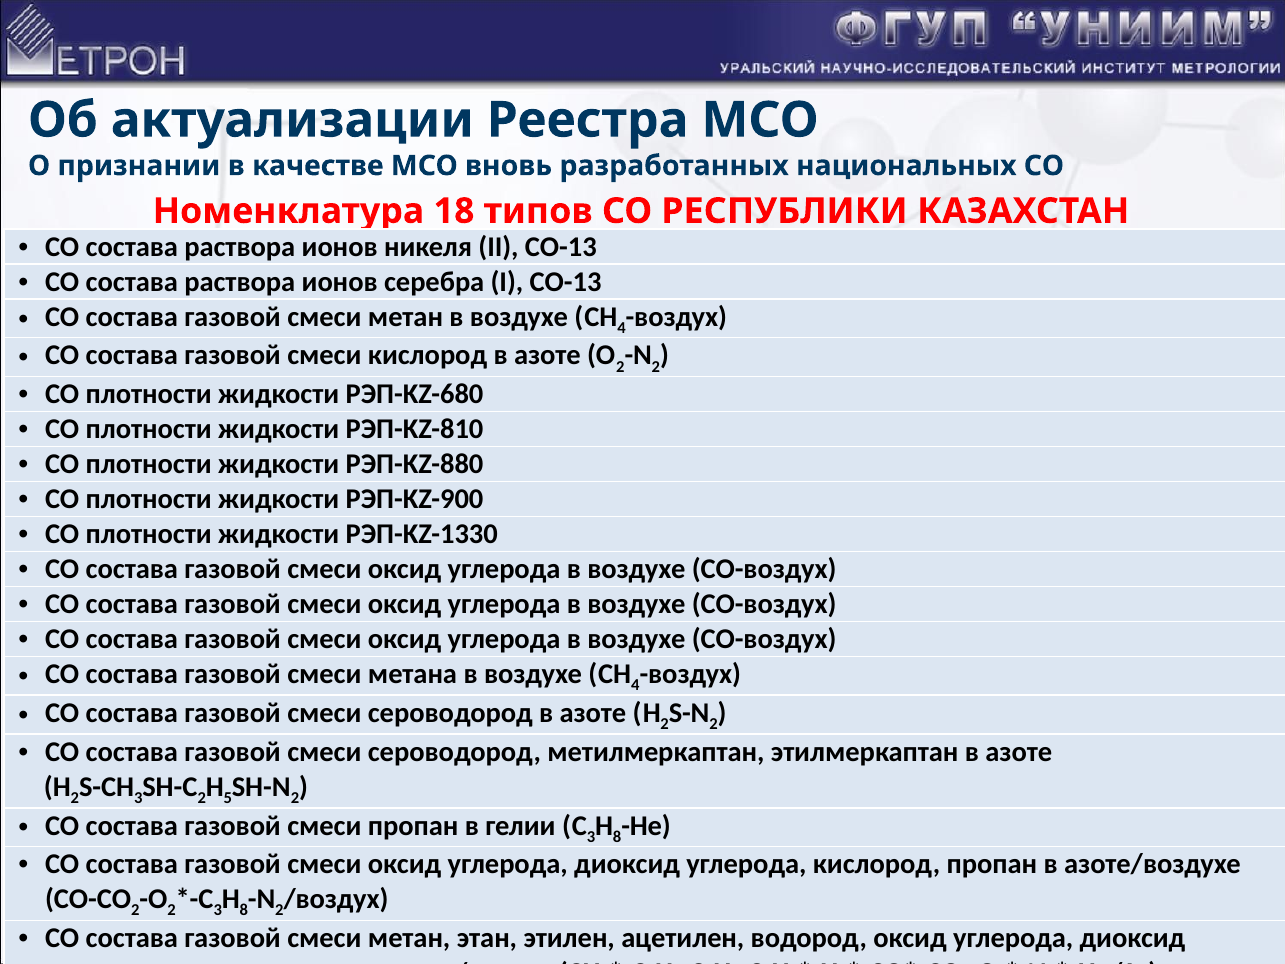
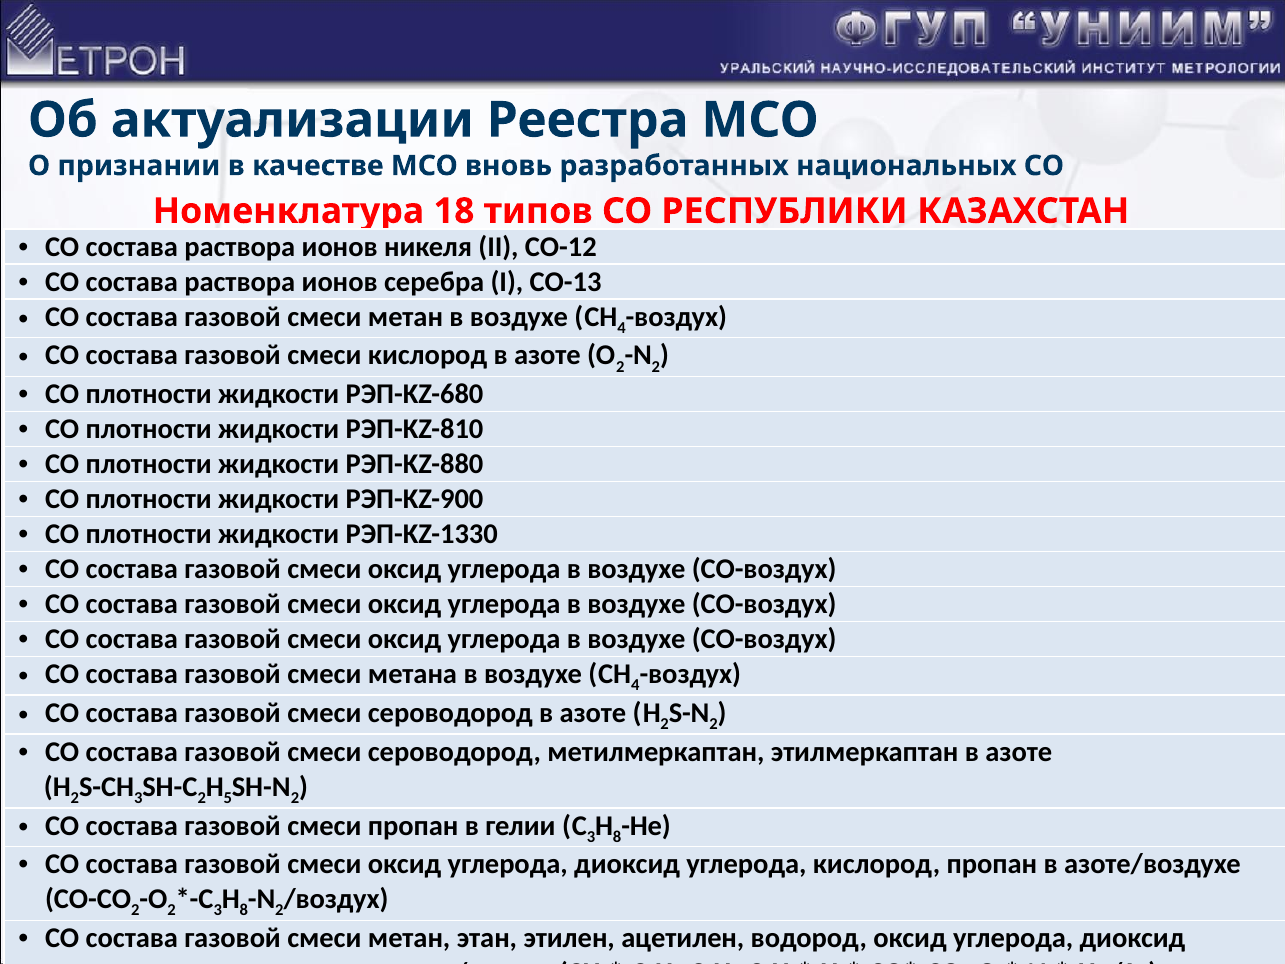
II СО-13: СО-13 -> СО-12 (561, 247)
